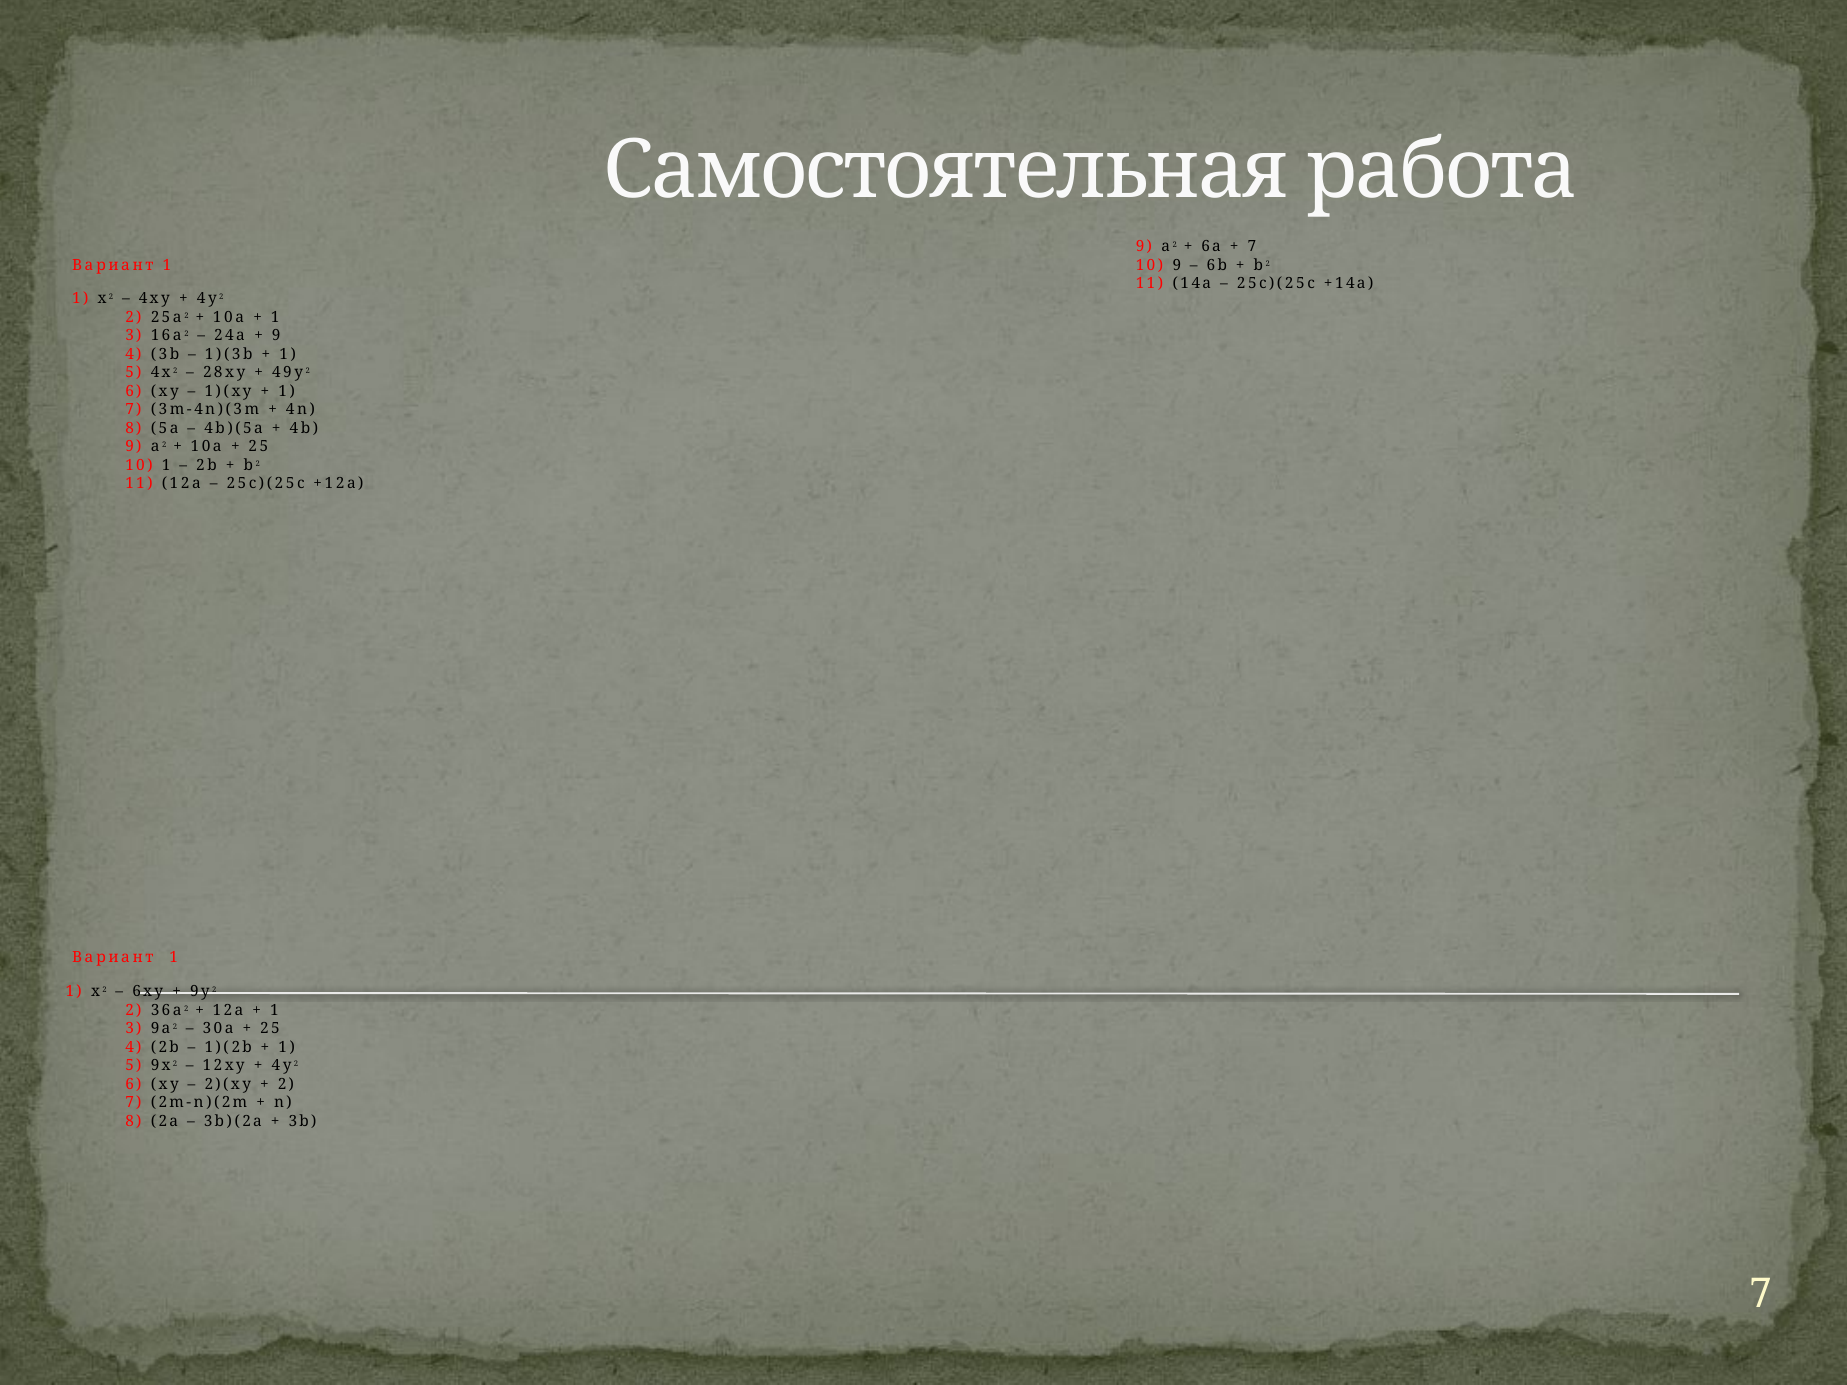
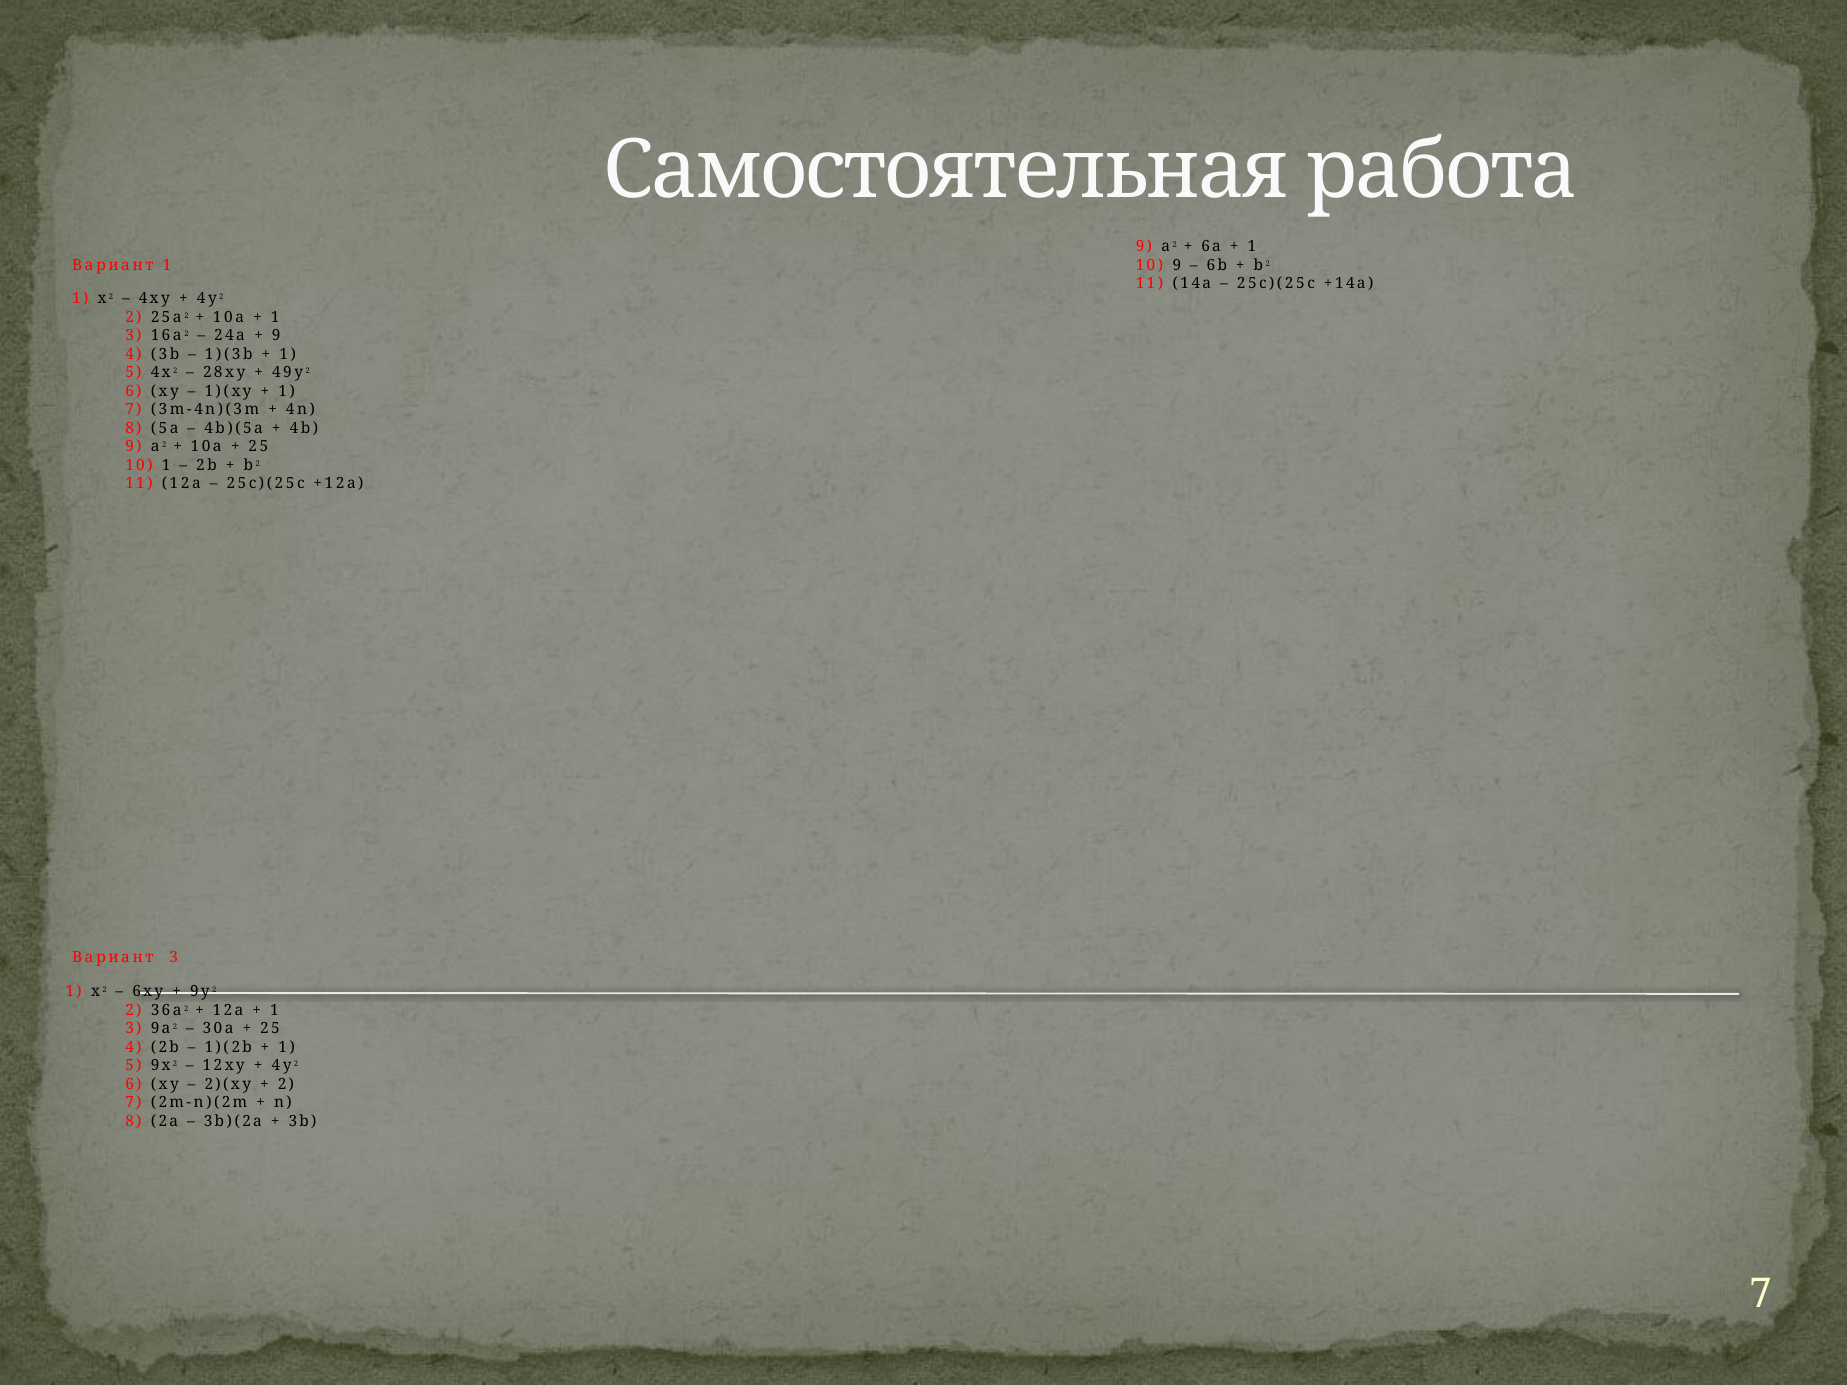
7: 7 -> 1 (1252, 247)
1: 1 -> 3 (174, 958)
